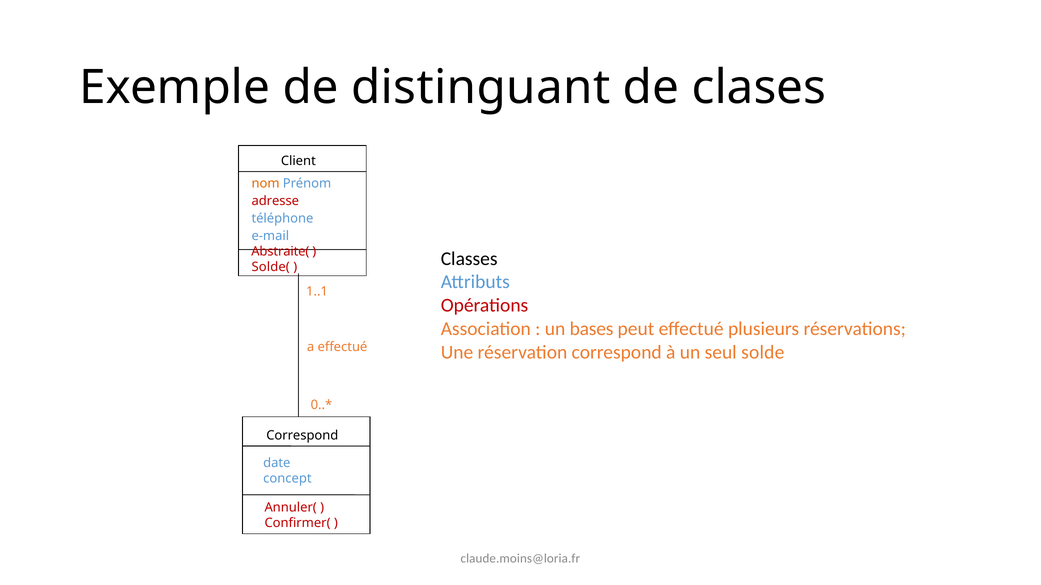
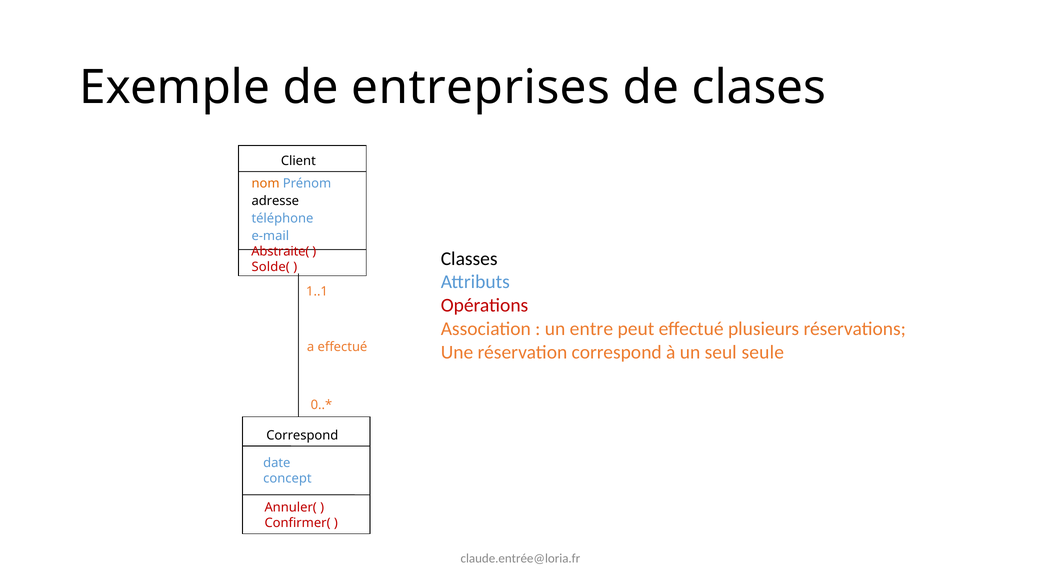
distinguant: distinguant -> entreprises (481, 87)
adresse colour: red -> black (275, 201)
bases: bases -> entre (591, 329)
solde: solde -> seule (763, 353)
claude.moins@loria.fr: claude.moins@loria.fr -> claude.entrée@loria.fr (520, 559)
